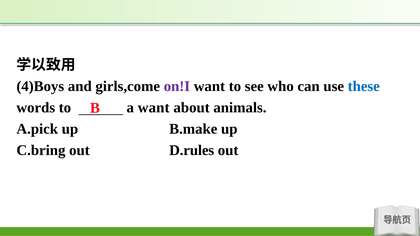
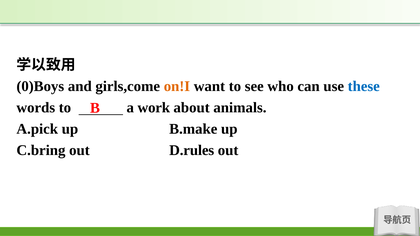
4)Boys: 4)Boys -> 0)Boys (40, 86)
on!I colour: purple -> orange (177, 86)
a want: want -> work (154, 108)
